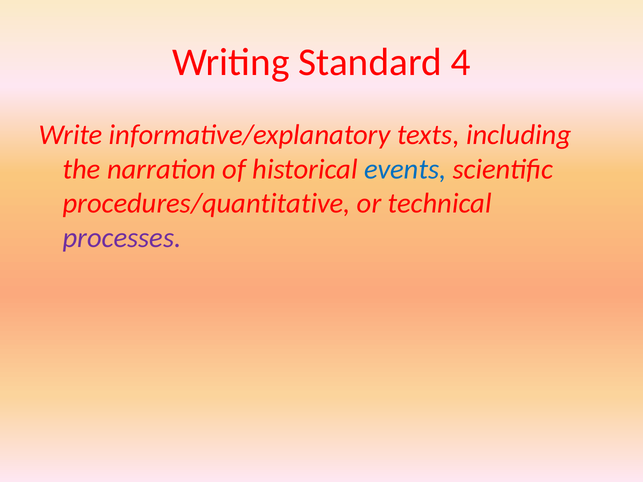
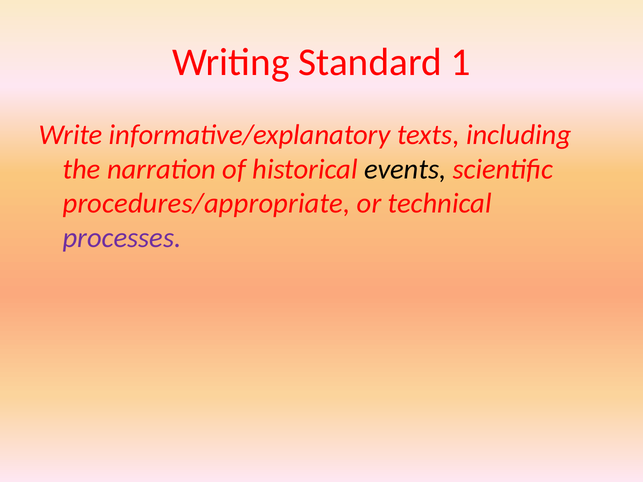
4: 4 -> 1 (461, 62)
events colour: blue -> black (405, 169)
procedures/quantitative: procedures/quantitative -> procedures/appropriate (207, 204)
